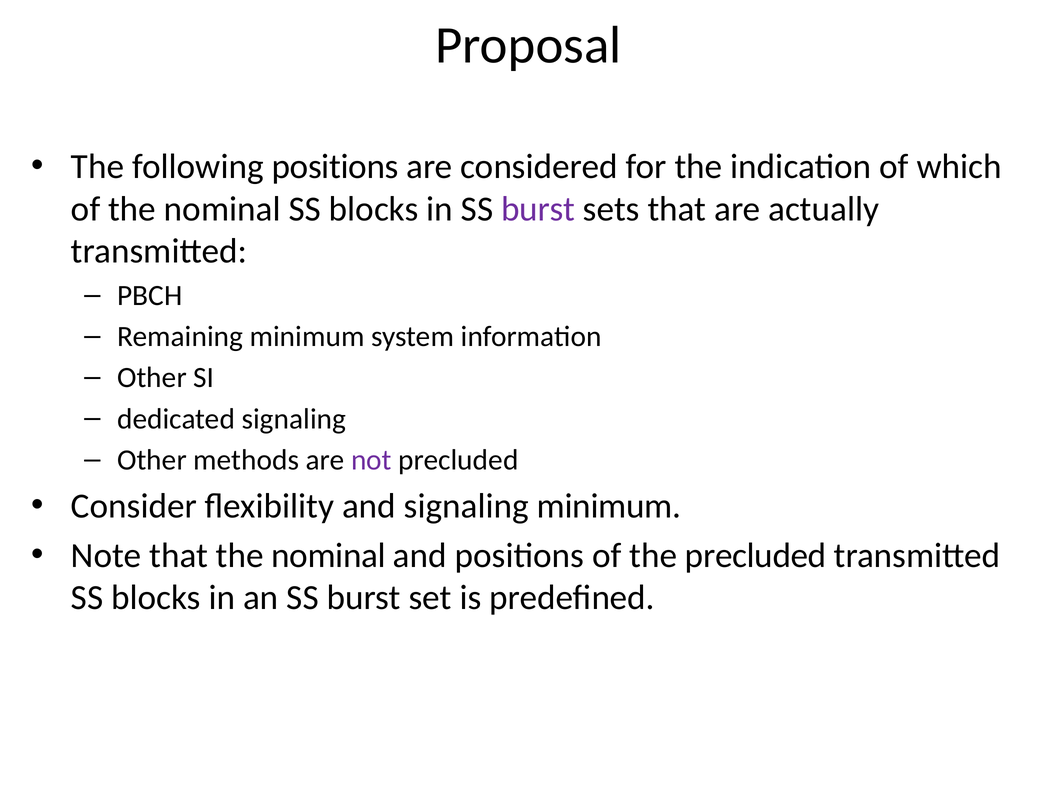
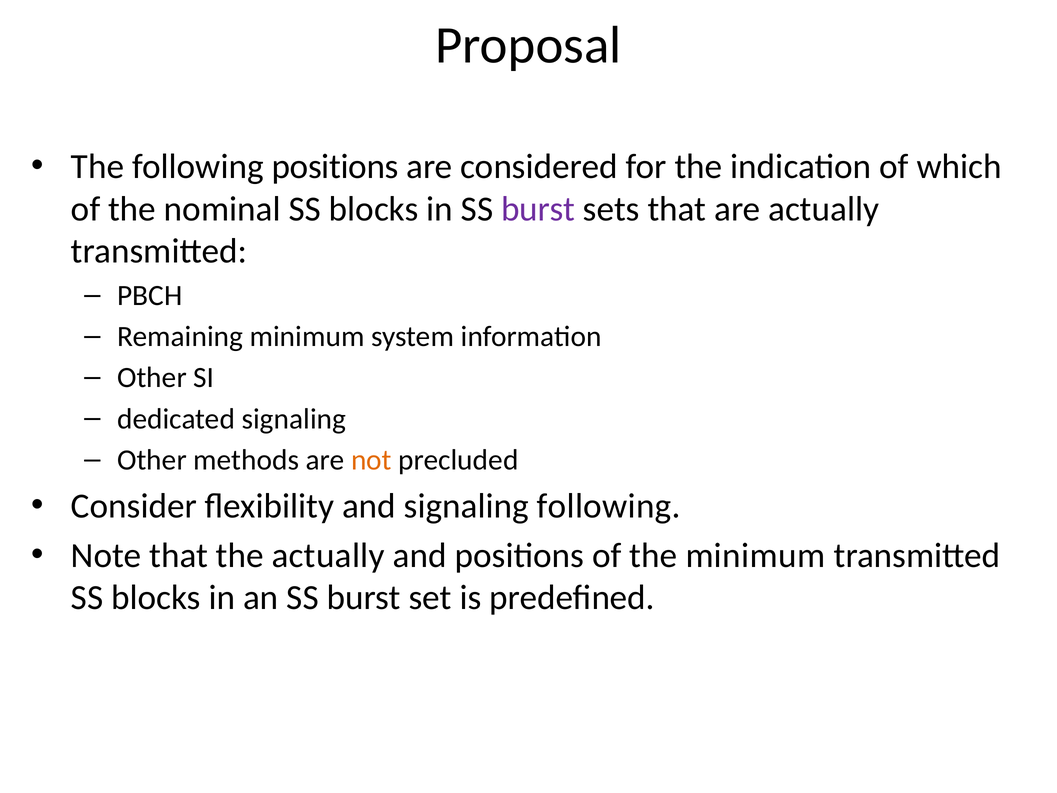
not colour: purple -> orange (371, 460)
signaling minimum: minimum -> following (609, 506)
that the nominal: nominal -> actually (328, 555)
the precluded: precluded -> minimum (755, 555)
